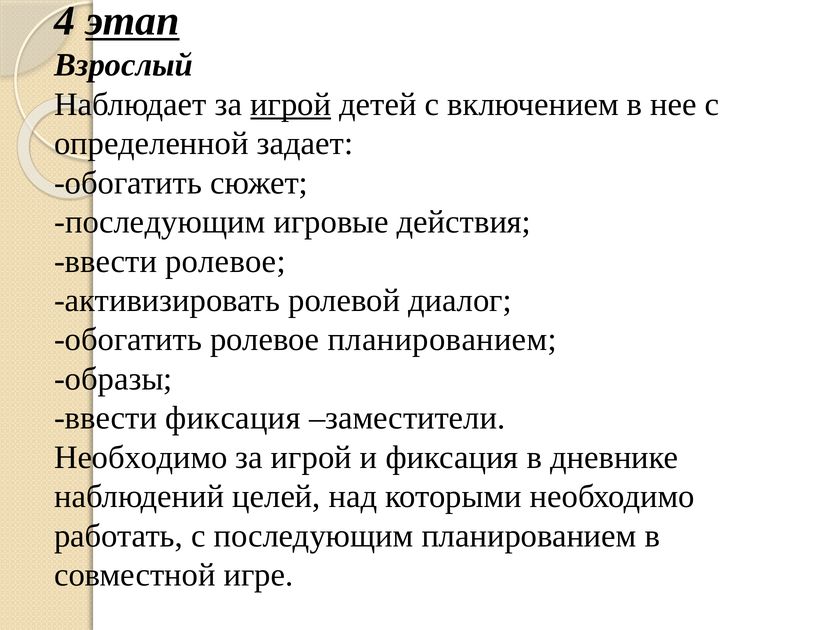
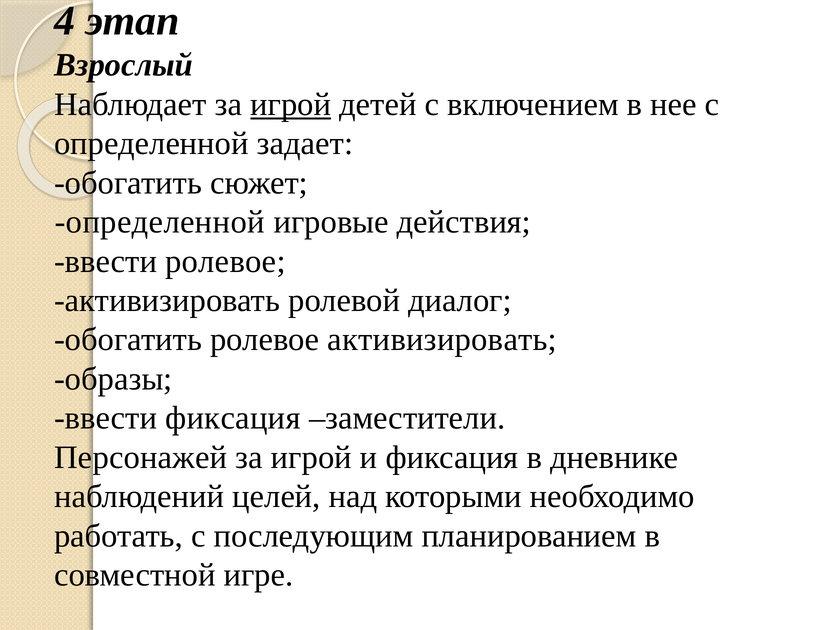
этап underline: present -> none (133, 21)
последующим: последующим -> определенной (160, 222)
обогатить ролевое планированием: планированием -> активизировать (442, 340)
Необходимо: Необходимо -> Персонажей (141, 457)
